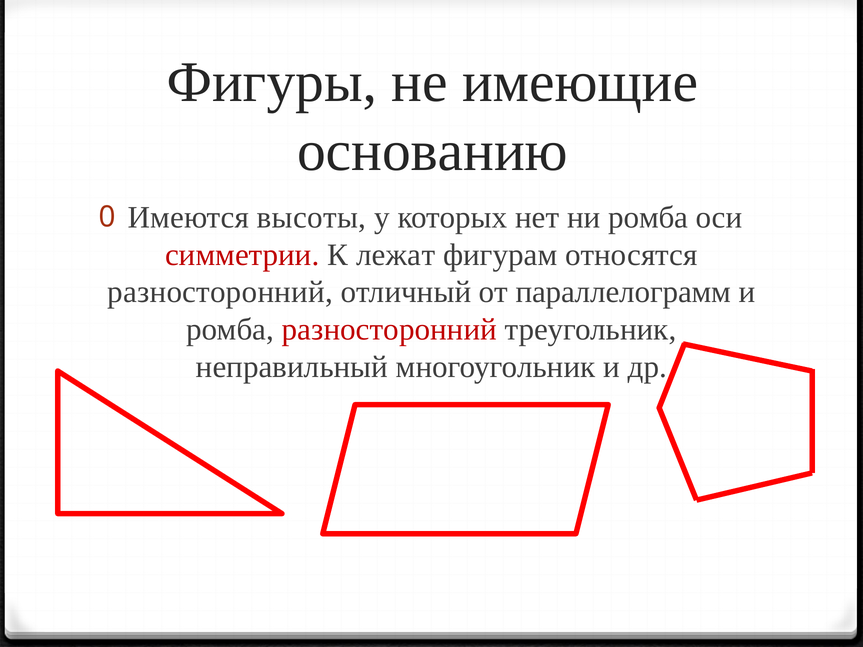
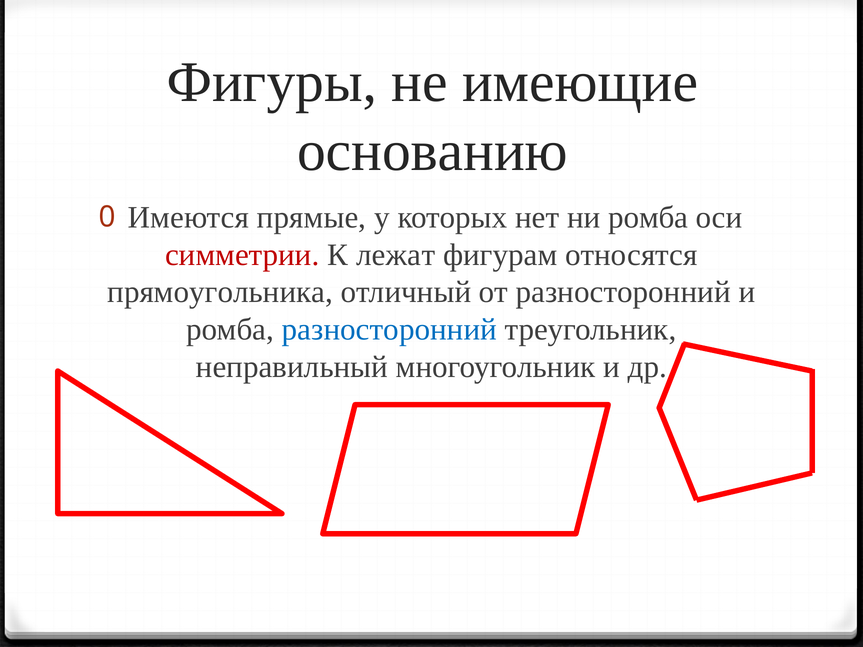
высоты: высоты -> прямые (312, 218)
разносторонний: разносторонний -> прямоугольника (220, 292)
от параллелограмм: параллелограмм -> разносторонний (623, 292)
разносторонний colour: red -> blue (389, 330)
